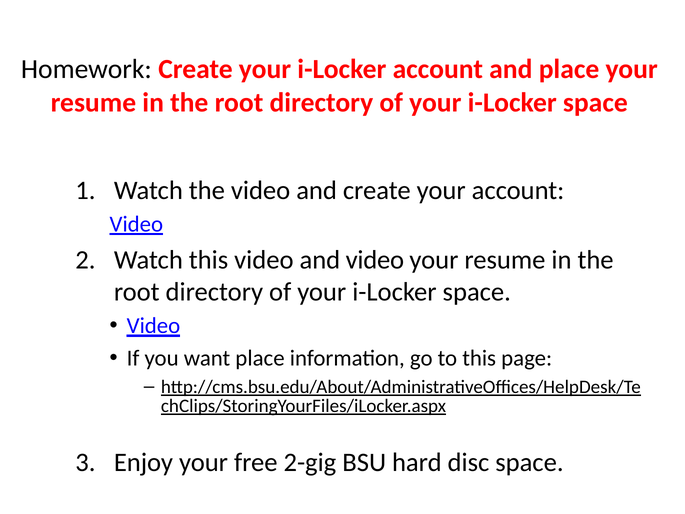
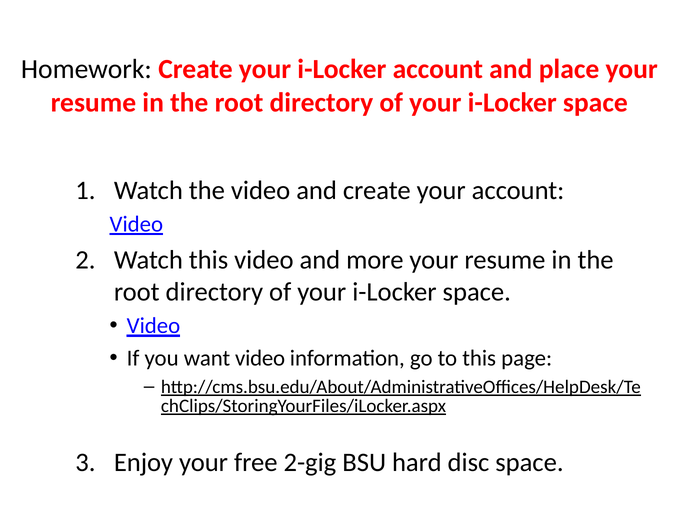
and video: video -> more (375, 260)
want place: place -> video (260, 358)
